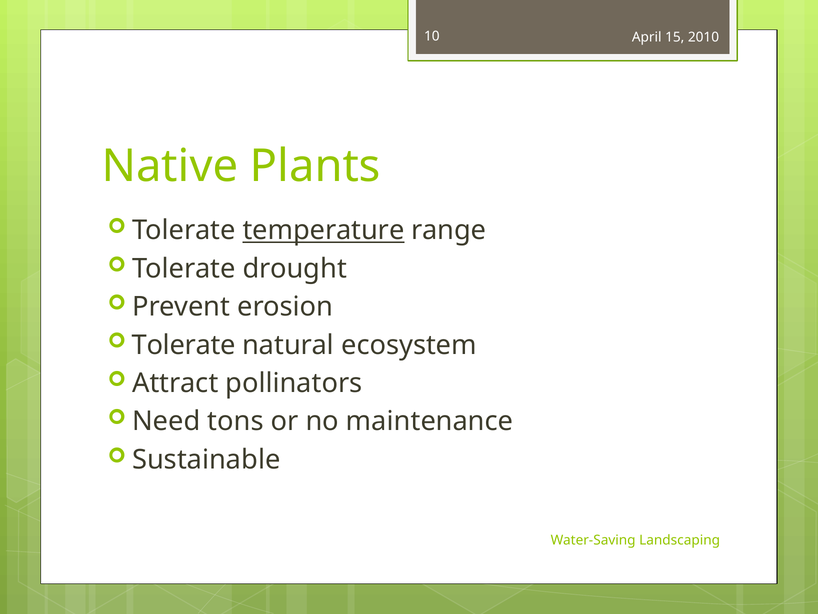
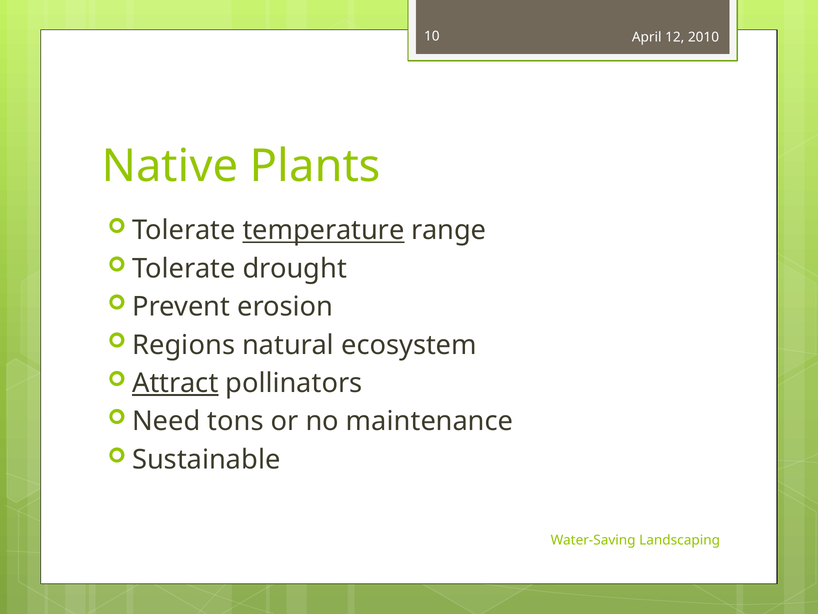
15: 15 -> 12 (675, 37)
Tolerate: Tolerate -> Regions (184, 345)
Attract underline: none -> present (175, 383)
